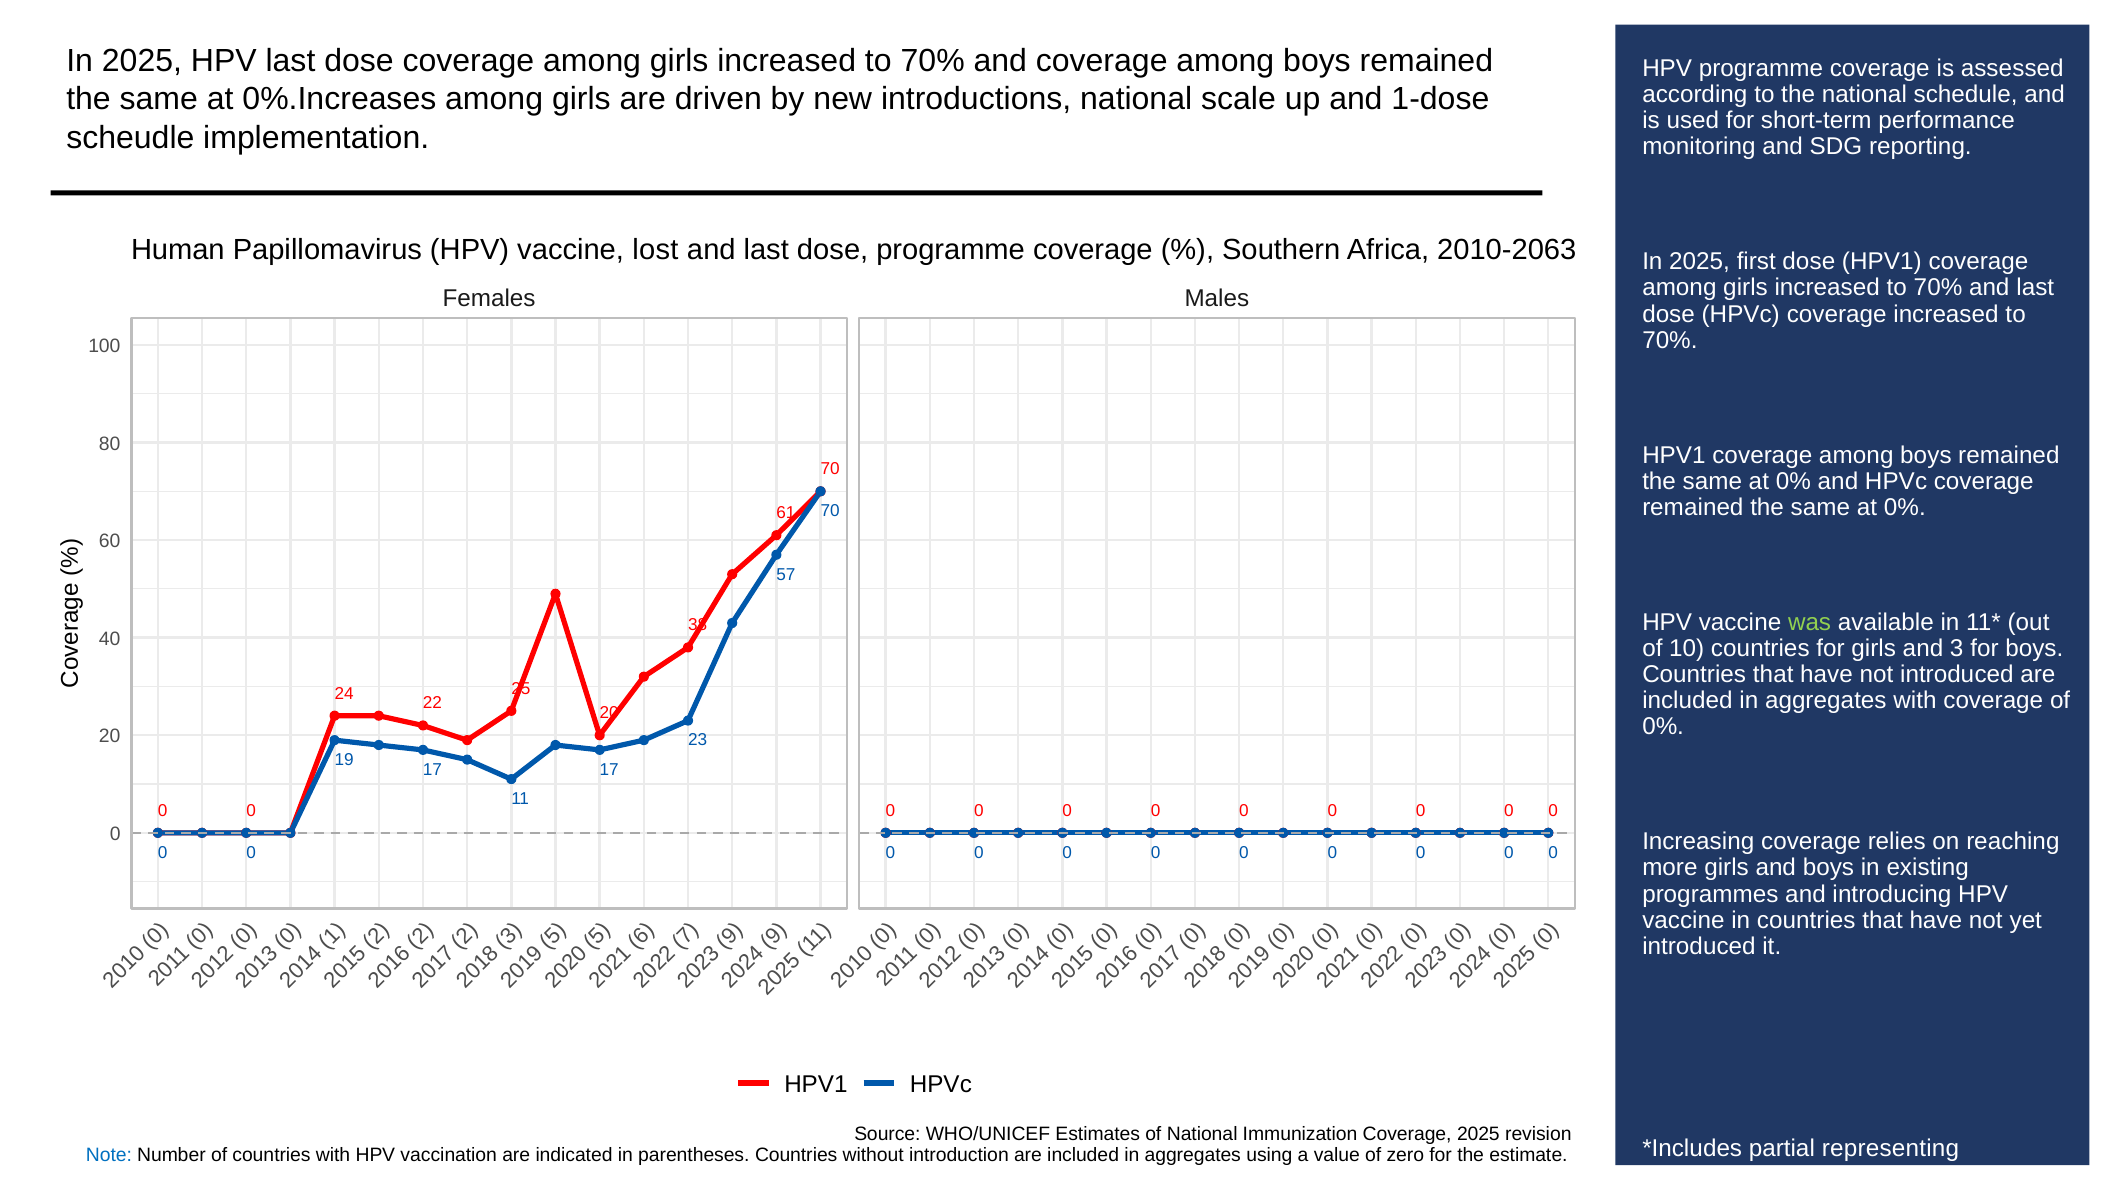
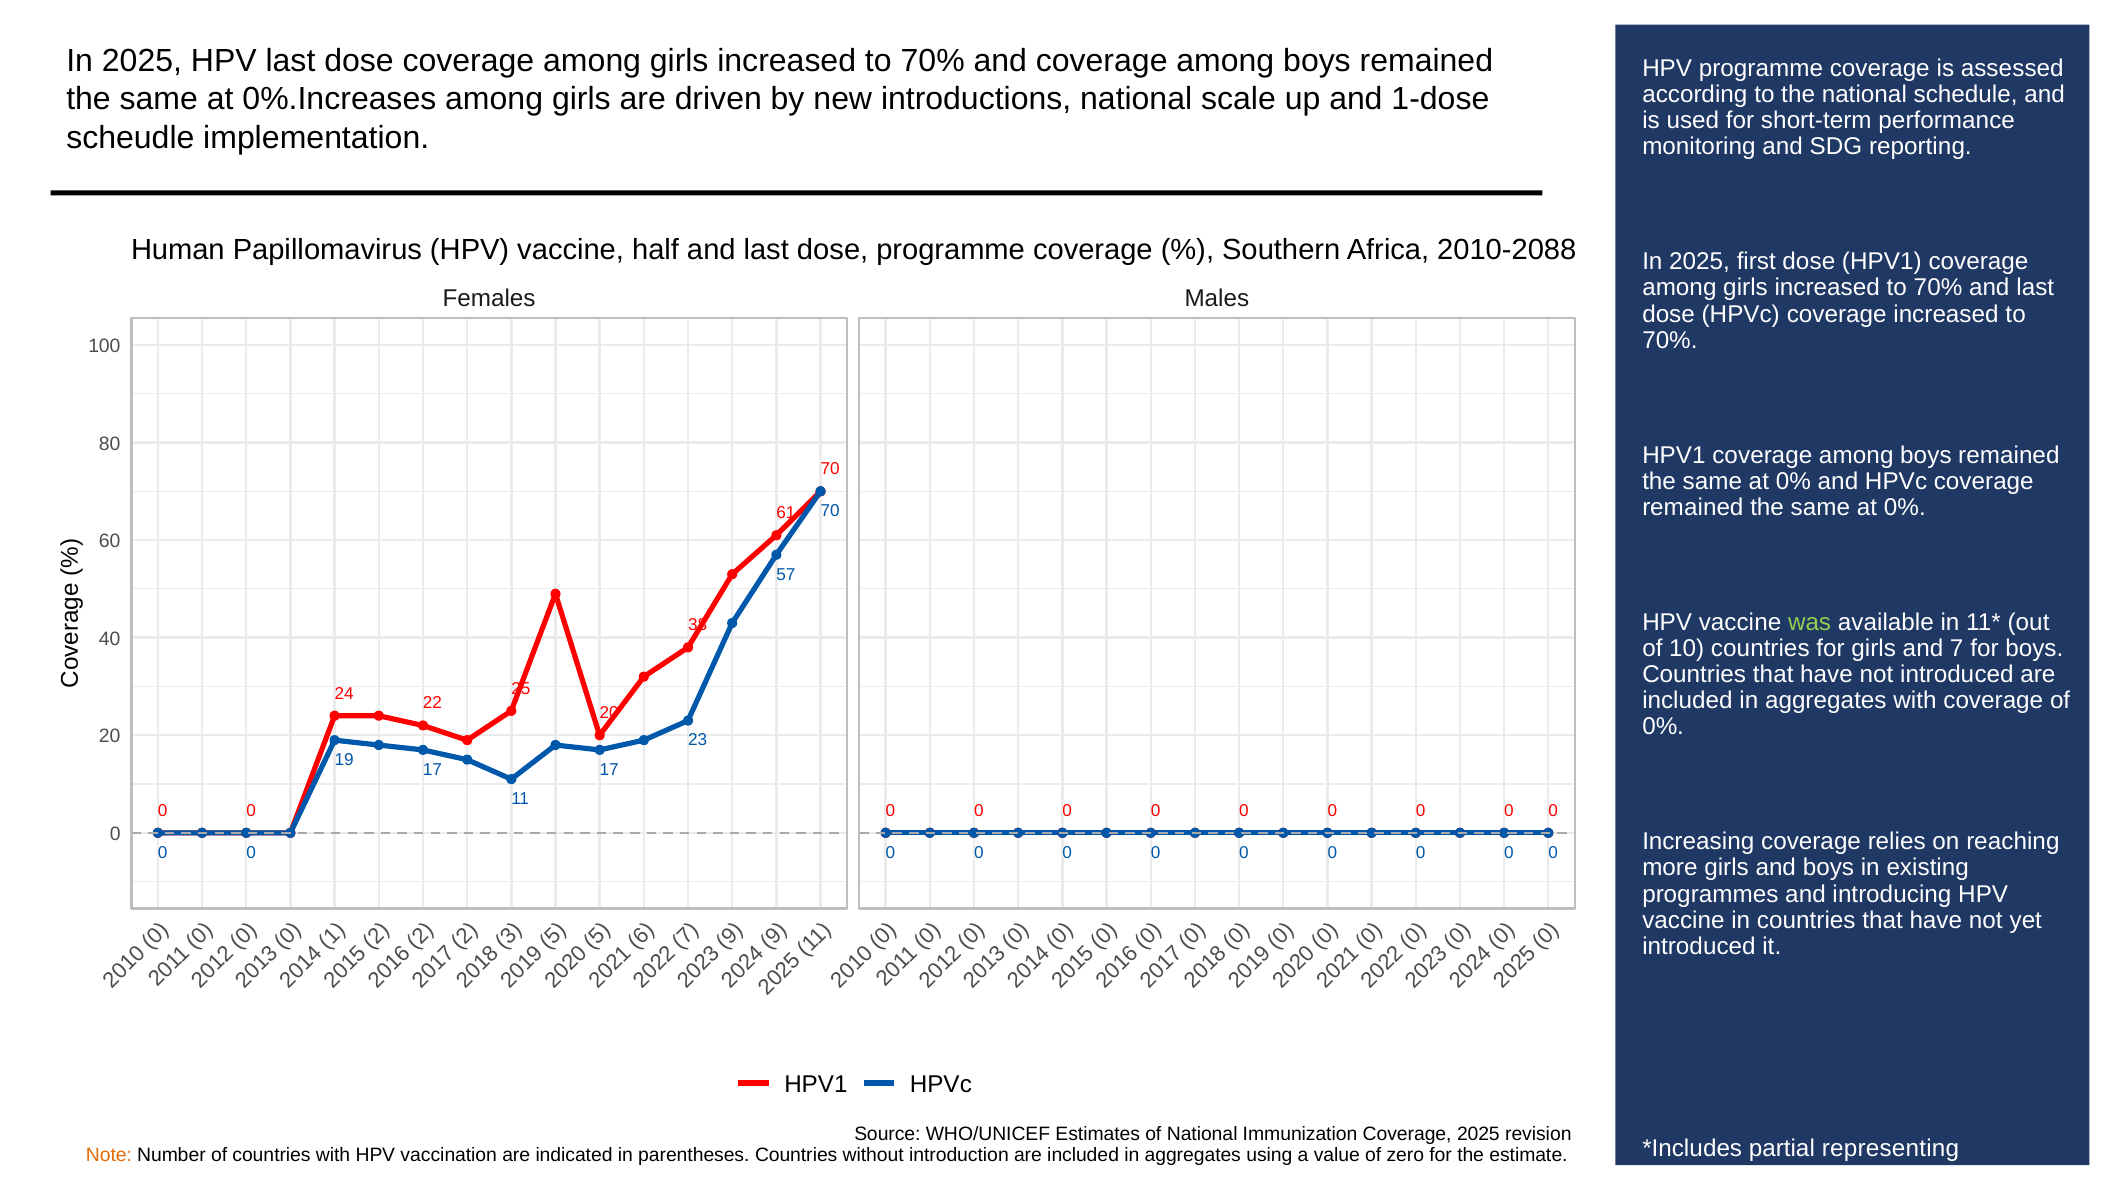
lost: lost -> half (656, 250)
2010-2063: 2010-2063 -> 2010-2088 (1507, 250)
and 3: 3 -> 7 (1957, 649)
Note colour: blue -> orange (109, 1156)
